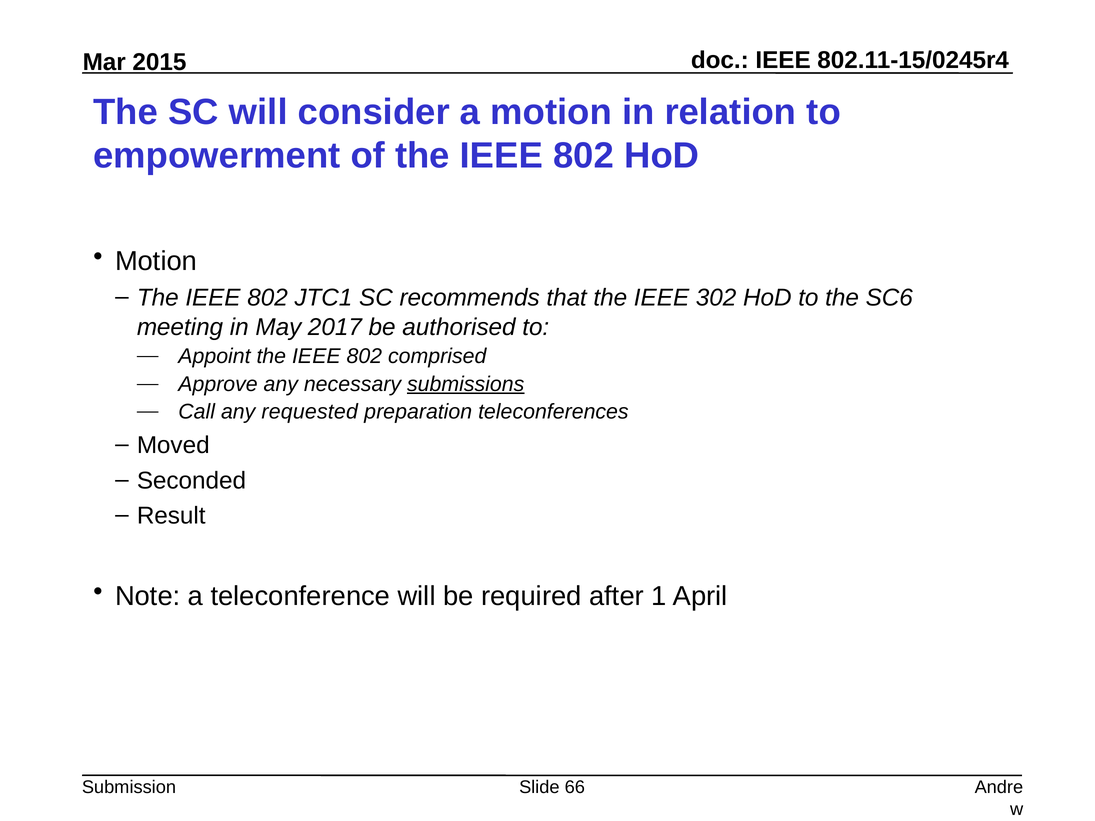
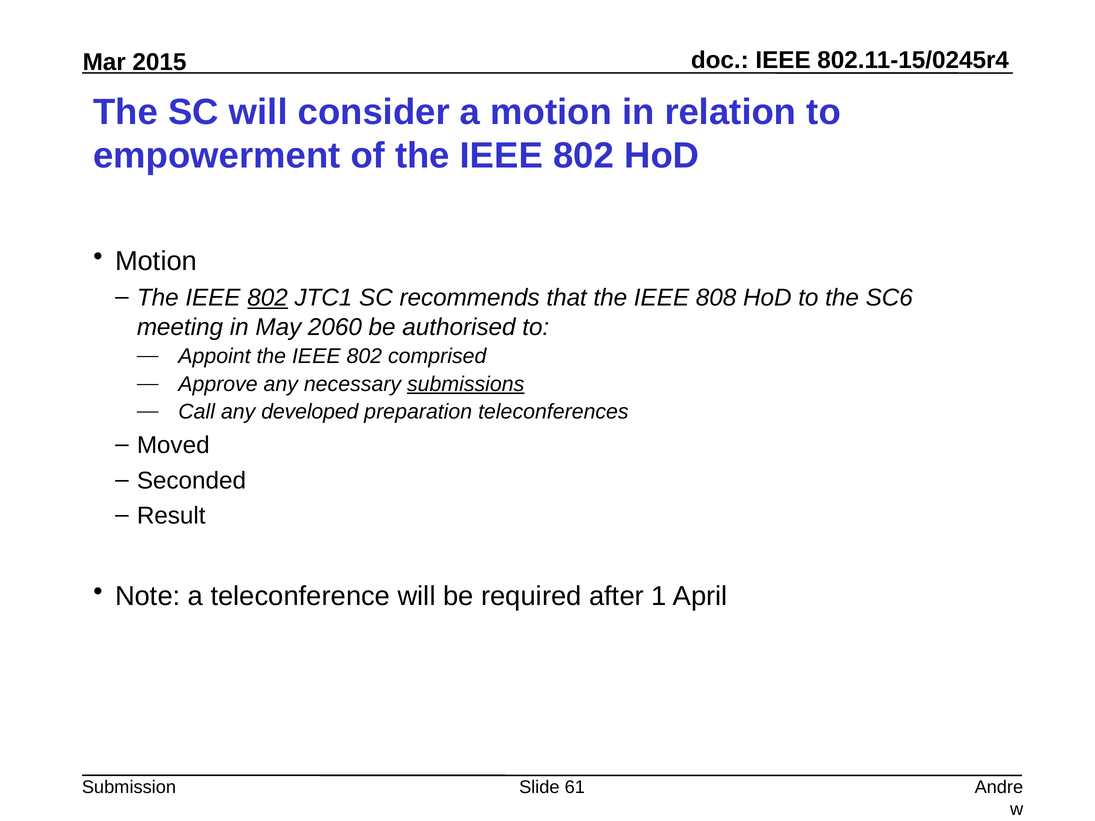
802 underline: none -> present (268, 298)
302: 302 -> 808 (716, 298)
2017: 2017 -> 2060 (335, 327)
requested: requested -> developed (310, 412)
66: 66 -> 61 (575, 788)
